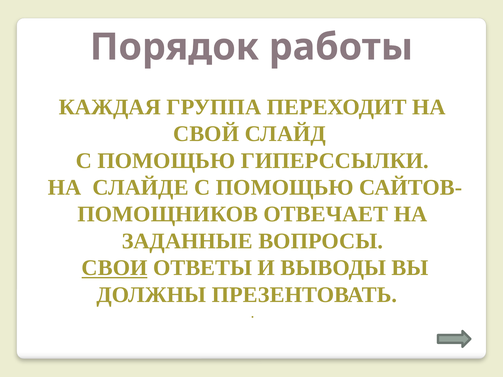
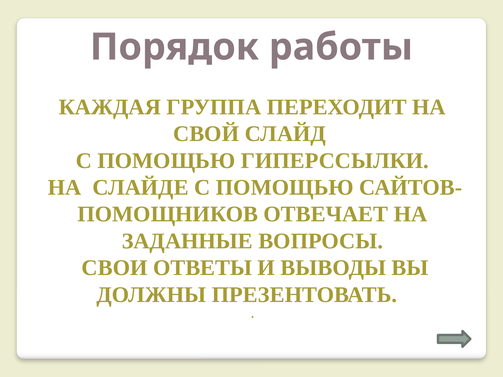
СВОИ underline: present -> none (115, 268)
